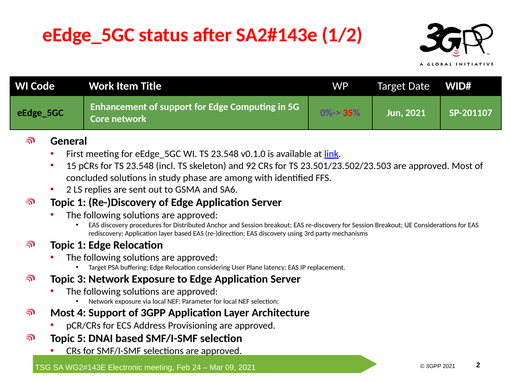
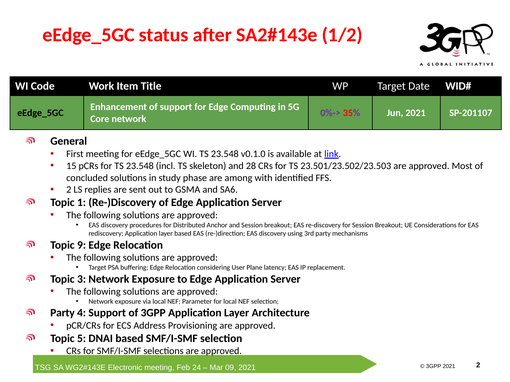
92: 92 -> 28 (251, 166)
1: 1 -> 9 (82, 245)
Most: Most -> Party (63, 313)
